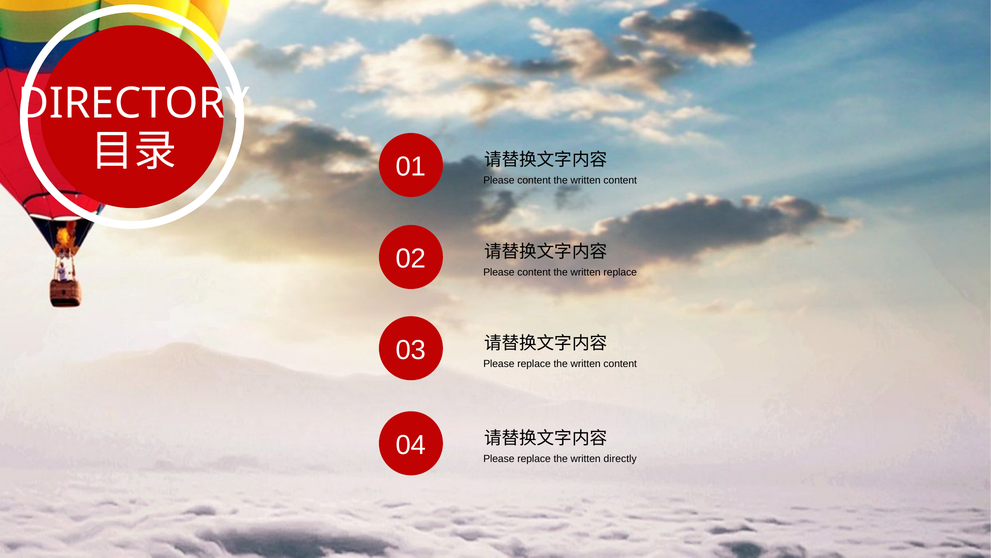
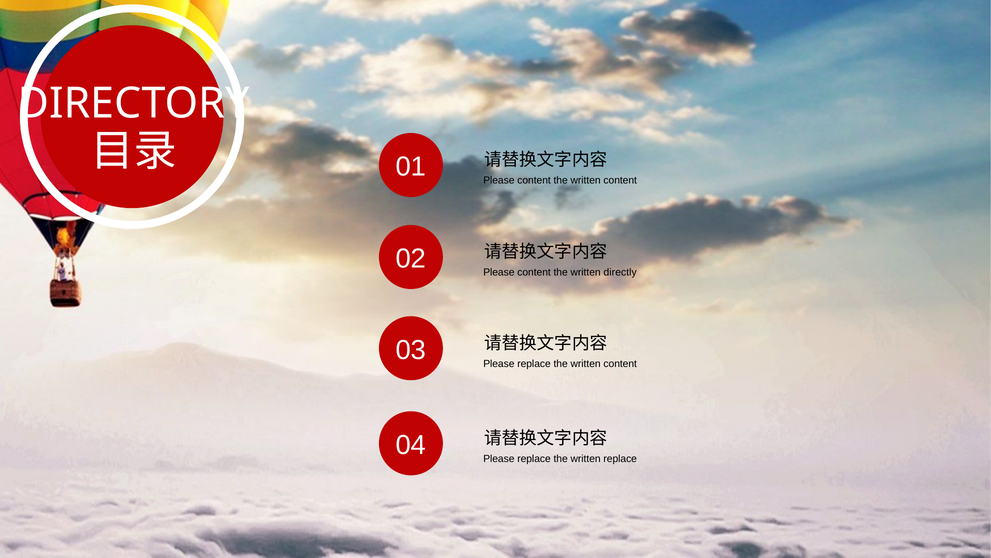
written replace: replace -> directly (620, 272)
written directly: directly -> replace (620, 458)
